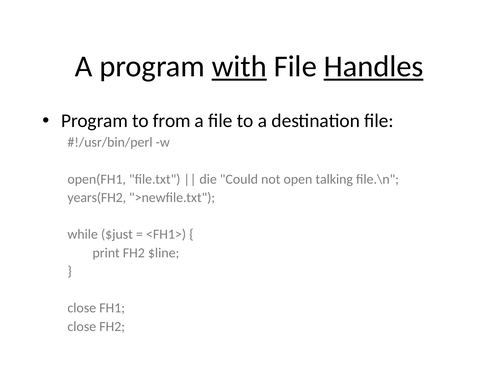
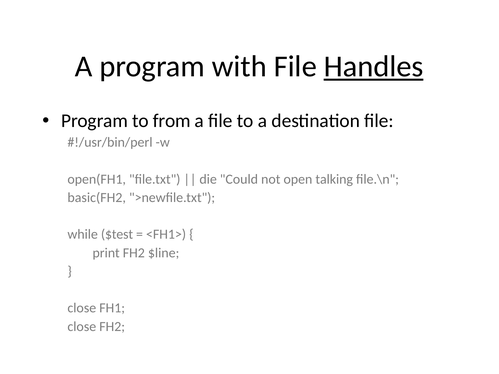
with underline: present -> none (239, 67)
years(FH2: years(FH2 -> basic(FH2 (97, 198)
$just: $just -> $test (117, 235)
